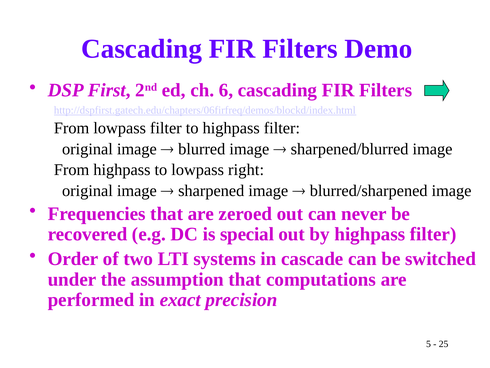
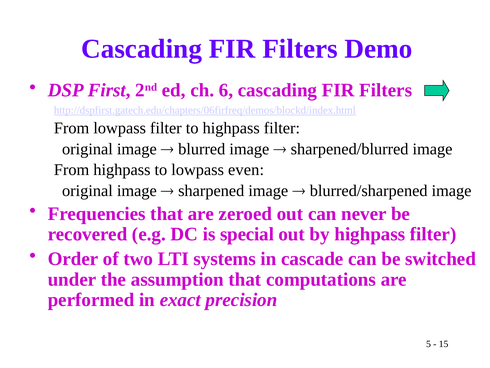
right: right -> even (246, 170)
25: 25 -> 15 (444, 344)
